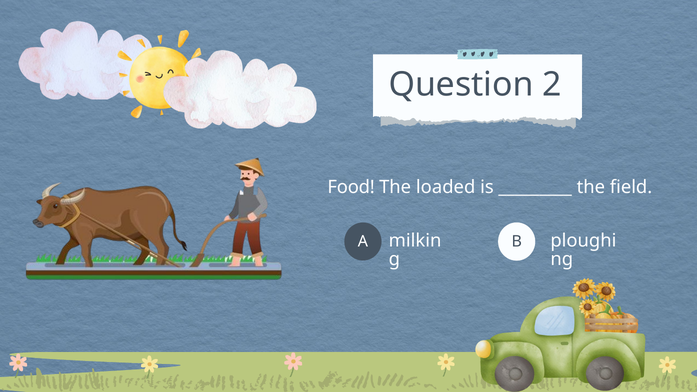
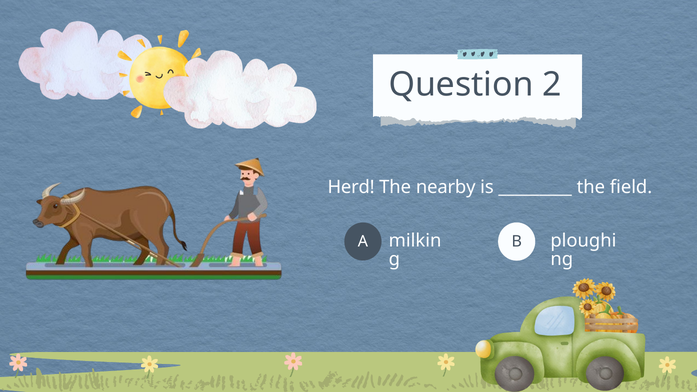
Food: Food -> Herd (351, 187)
loaded: loaded -> nearby (446, 187)
